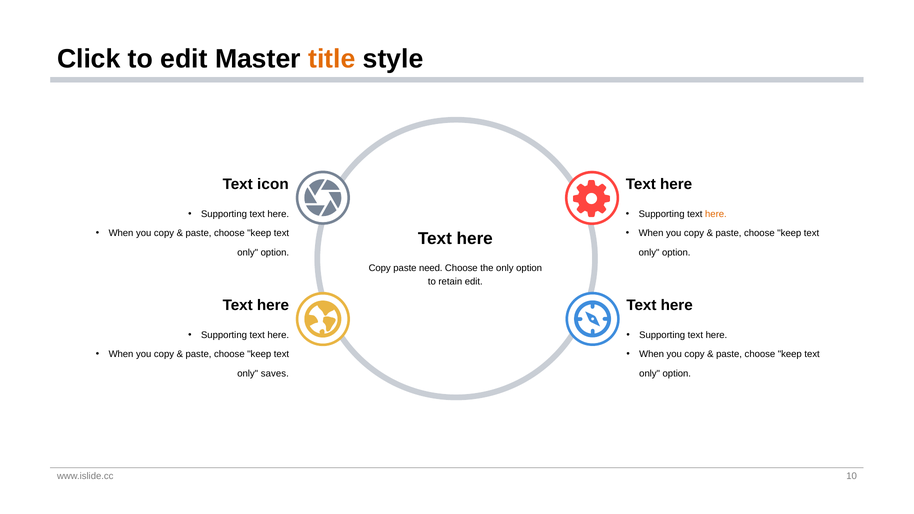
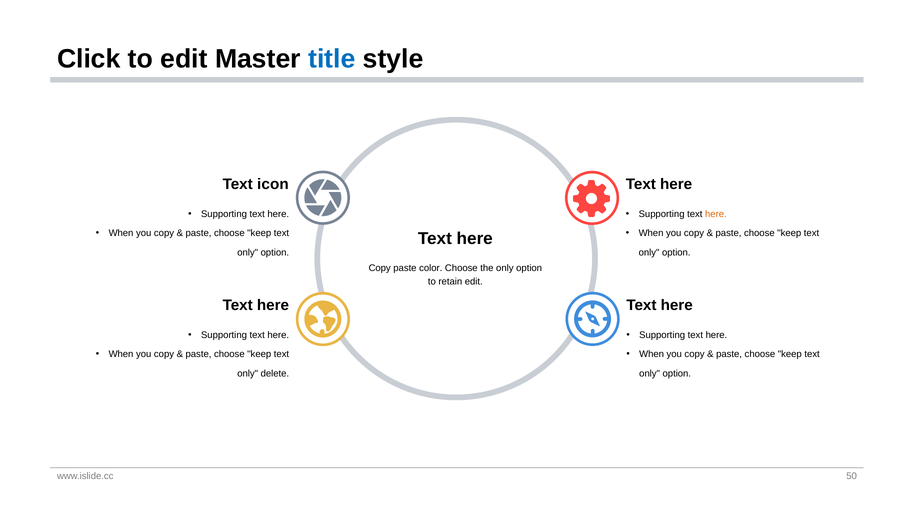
title colour: orange -> blue (332, 59)
need: need -> color (431, 268)
saves: saves -> delete (275, 374)
10: 10 -> 50 (852, 476)
